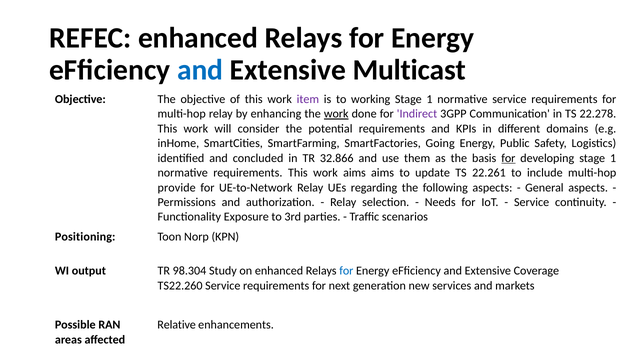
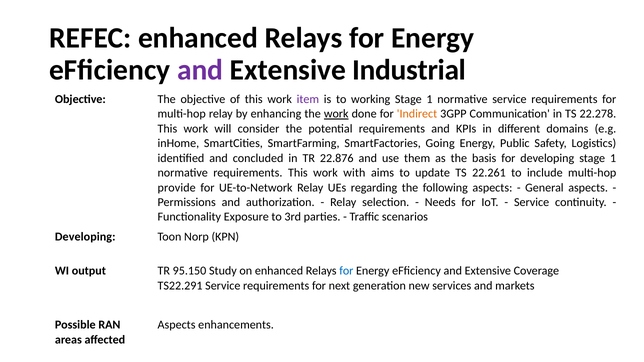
and colour: blue -> purple (200, 70)
Multicast: Multicast -> Industrial (409, 70)
Indirect colour: purple -> orange (417, 114)
32.866: 32.866 -> 22.876 (337, 158)
for underline: present -> none (508, 158)
work aims: aims -> with (354, 173)
Positioning: Positioning -> Developing (85, 237)
98.304: 98.304 -> 95.150 (189, 271)
TS22.260: TS22.260 -> TS22.291 (180, 286)
Relative: Relative -> Aspects (177, 325)
